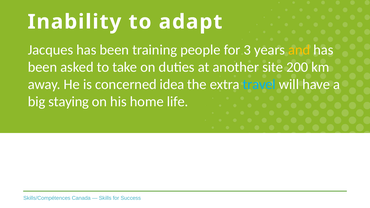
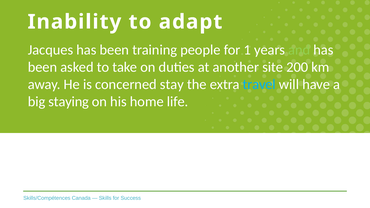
3: 3 -> 1 (247, 50)
and colour: yellow -> light green (299, 50)
idea: idea -> stay (172, 84)
